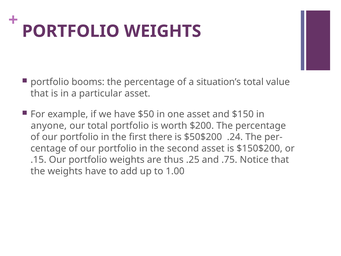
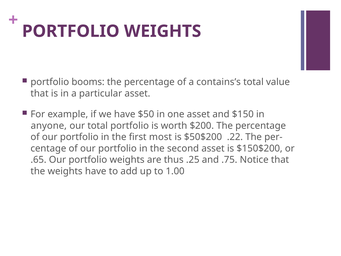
situation’s: situation’s -> contains’s (219, 82)
there: there -> most (160, 137)
.24: .24 -> .22 (235, 137)
.15: .15 -> .65 (38, 160)
